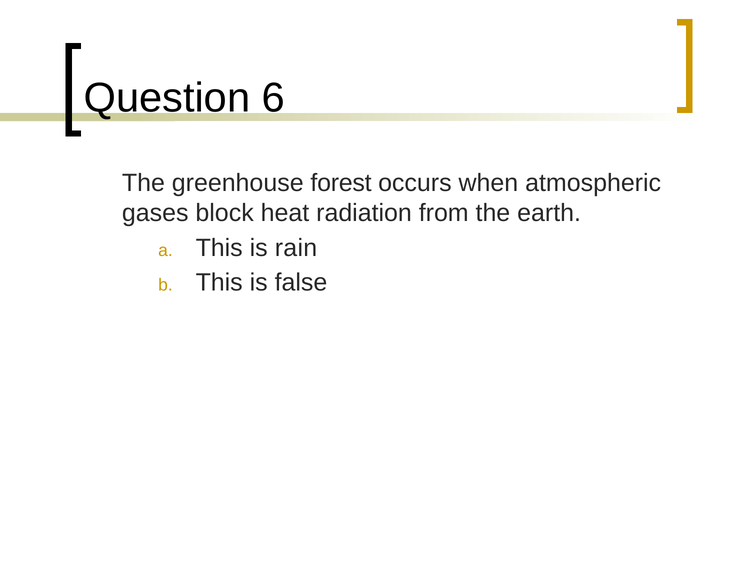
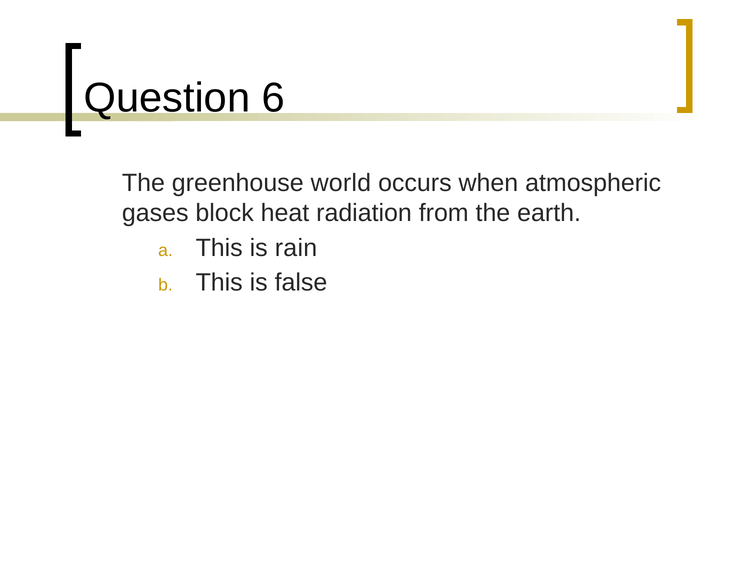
forest: forest -> world (341, 183)
